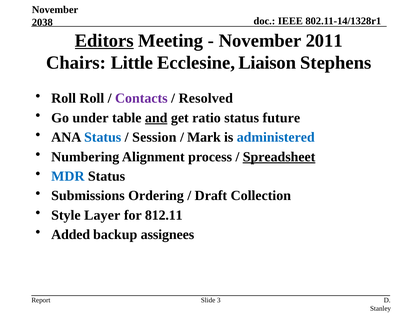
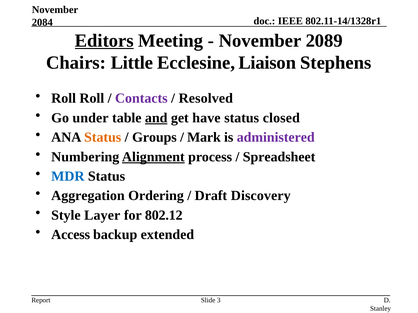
2038: 2038 -> 2084 (42, 22)
2011: 2011 -> 2089 (324, 41)
ratio: ratio -> have (206, 118)
future: future -> closed (281, 118)
Status colour: blue -> orange (103, 138)
Session: Session -> Groups (154, 138)
administered colour: blue -> purple (276, 138)
Alignment underline: none -> present (153, 157)
Spreadsheet underline: present -> none (279, 157)
Submissions: Submissions -> Aggregation (88, 196)
Collection: Collection -> Discovery (261, 196)
812.11: 812.11 -> 802.12 (164, 216)
Added: Added -> Access (71, 235)
assignees: assignees -> extended (167, 235)
